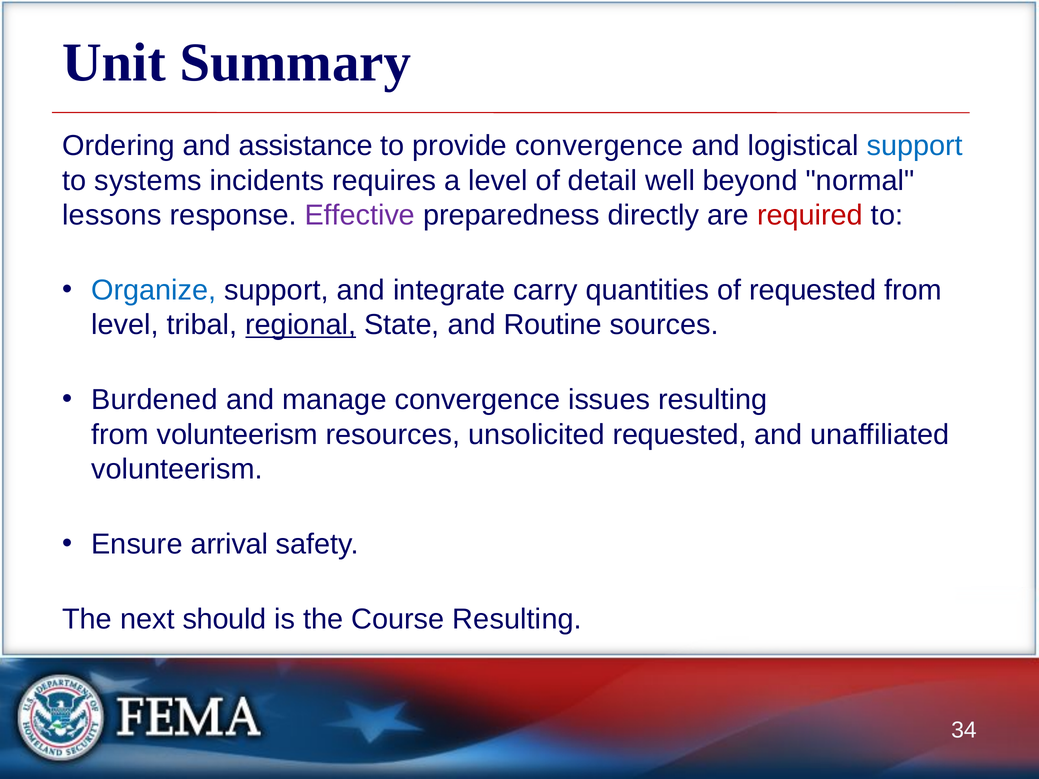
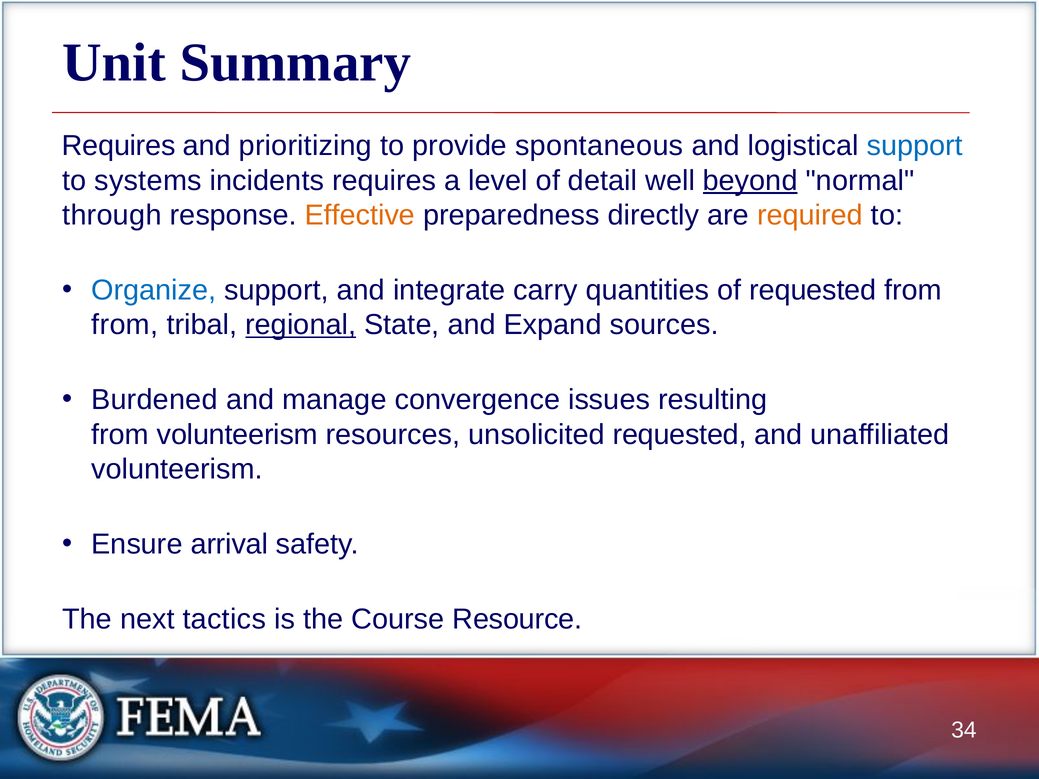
Ordering: Ordering -> Requires (119, 146)
assistance: assistance -> prioritizing (305, 146)
provide convergence: convergence -> spontaneous (599, 146)
beyond underline: none -> present (750, 181)
lessons: lessons -> through (112, 215)
Effective colour: purple -> orange (360, 215)
required colour: red -> orange (810, 215)
level: level -> from (125, 325)
Routine: Routine -> Expand (553, 325)
should: should -> tactics (224, 619)
Course Resulting: Resulting -> Resource (517, 619)
